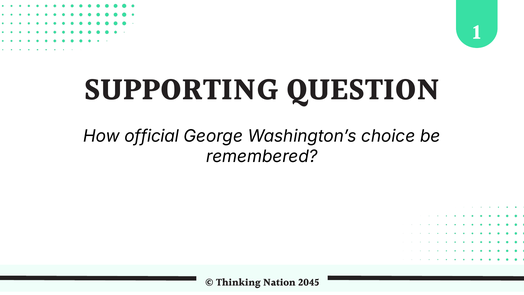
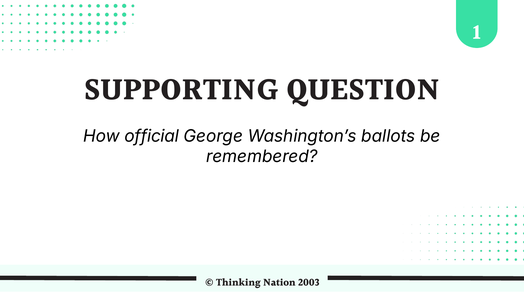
choice: choice -> ballots (388, 136)
2045: 2045 -> 2003 (309, 283)
